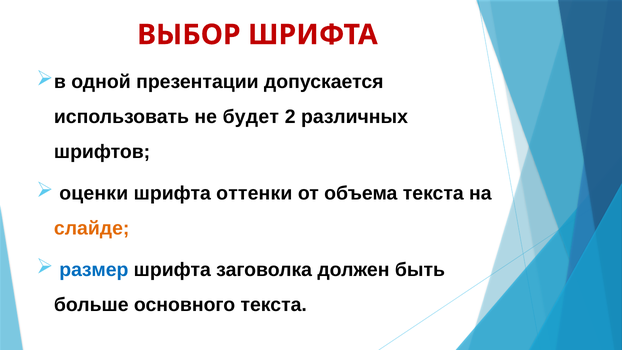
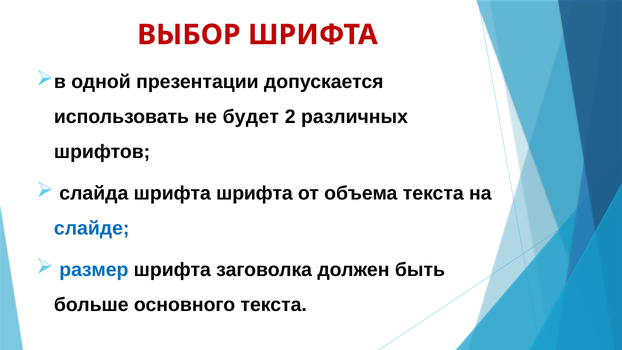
оценки: оценки -> слайда (94, 193)
шрифта оттенки: оттенки -> шрифта (254, 193)
слайде colour: orange -> blue (92, 228)
